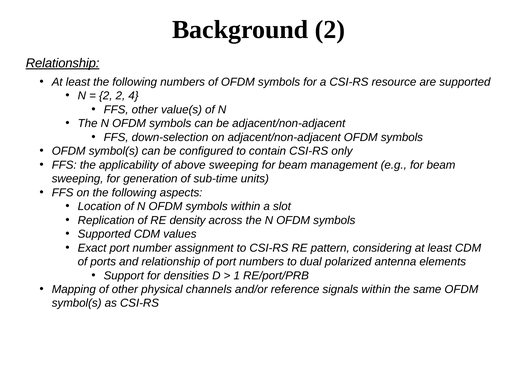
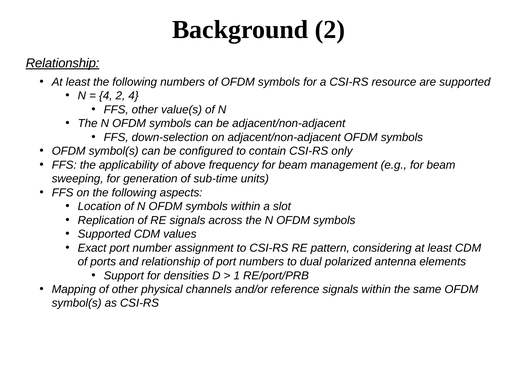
2: 2 -> 4 (106, 96)
above sweeping: sweeping -> frequency (234, 165)
RE density: density -> signals (187, 220)
